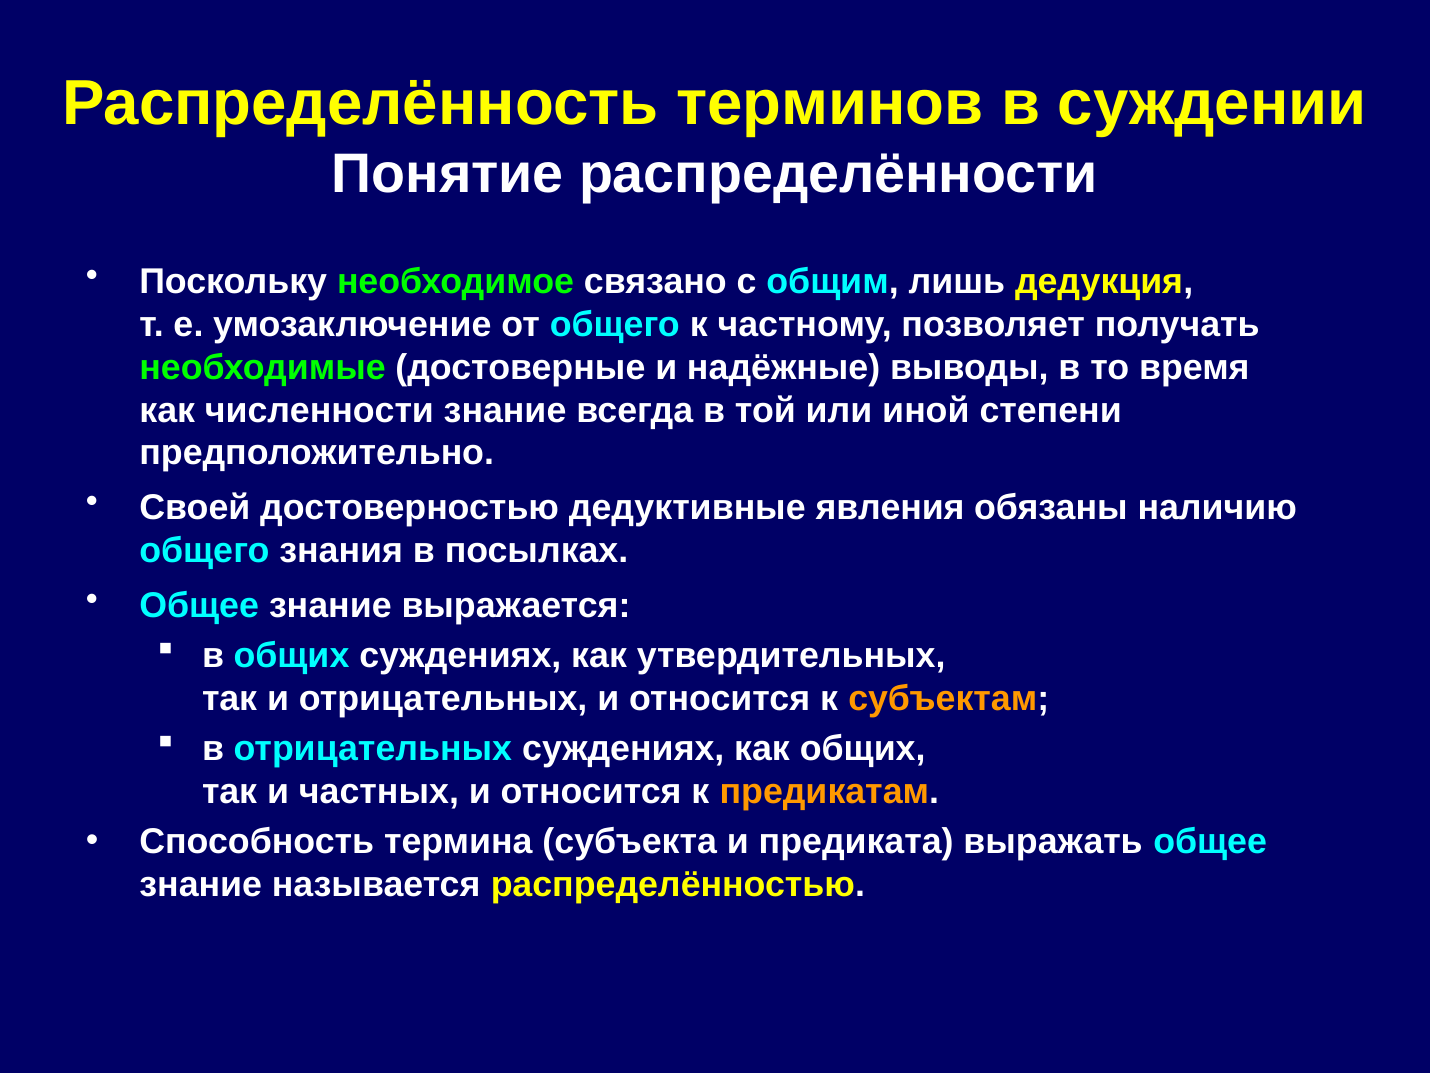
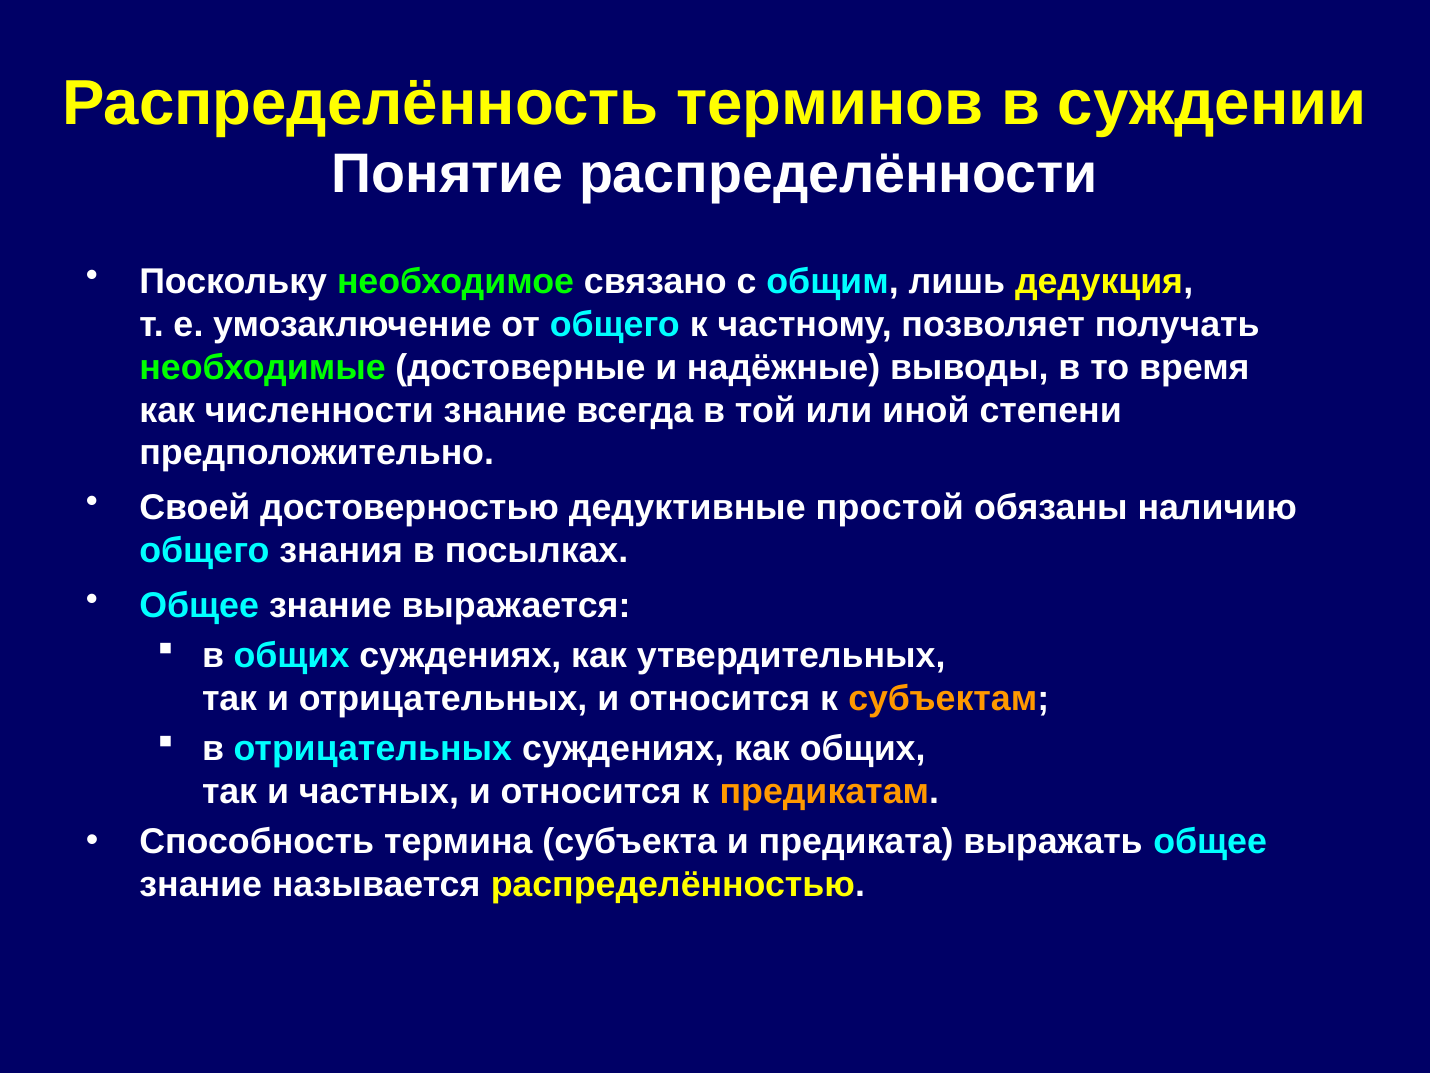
явления: явления -> простой (890, 508)
